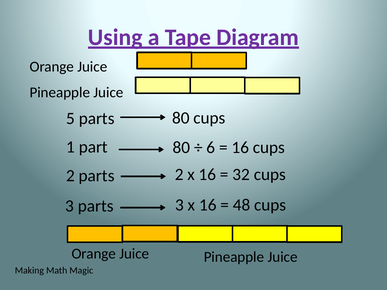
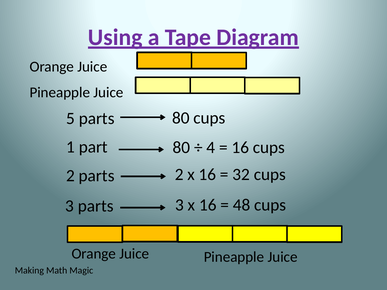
6: 6 -> 4 (211, 148)
